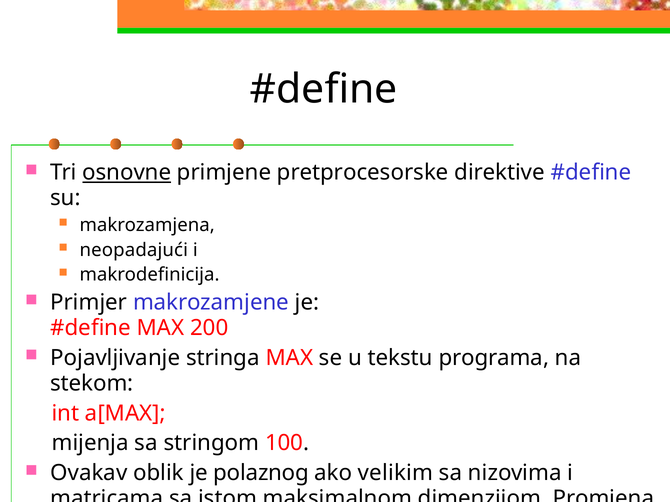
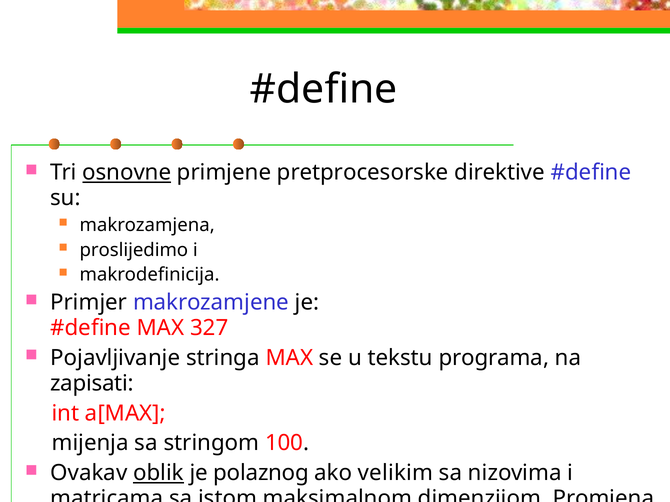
neopadajući: neopadajući -> proslijedimo (134, 250)
200: 200 -> 327 (209, 328)
stekom: stekom -> zapisati (92, 384)
oblik underline: none -> present (159, 473)
